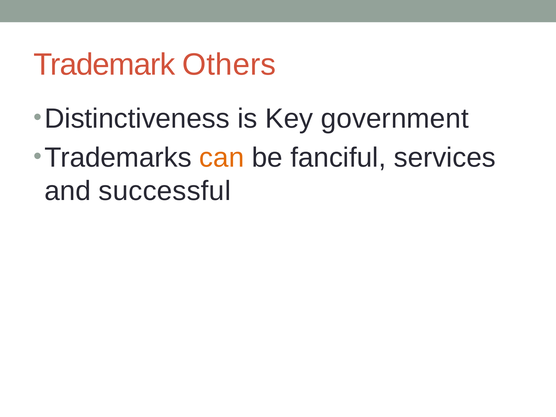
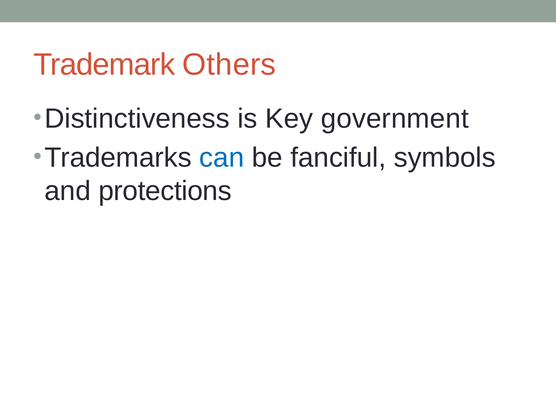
can colour: orange -> blue (222, 158)
services: services -> symbols (445, 158)
successful: successful -> protections (165, 191)
